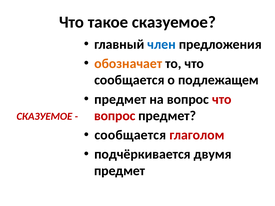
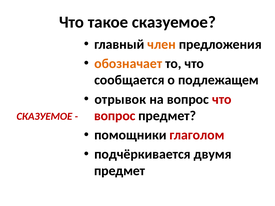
член colour: blue -> orange (162, 44)
предмет: предмет -> отрывок (120, 99)
сообщается: сообщается -> помощники (130, 135)
